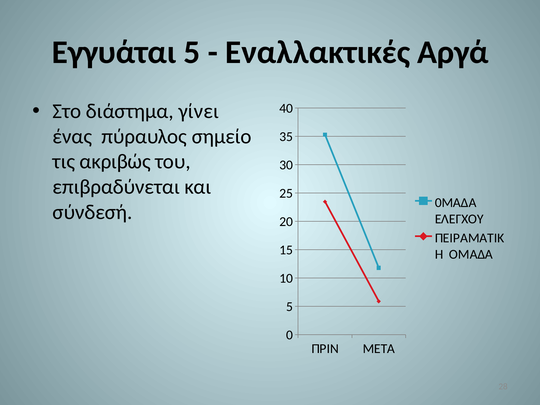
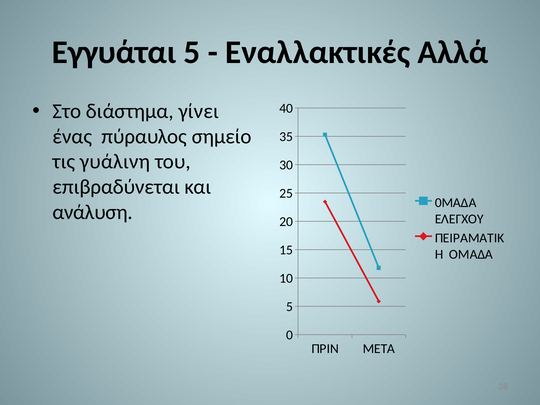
Αργά: Αργά -> Αλλά (453, 52)
ακριβώς: ακριβώς -> γυάλινη (115, 162)
σύνδεσή: σύνδεσή -> ανάλυση (93, 212)
